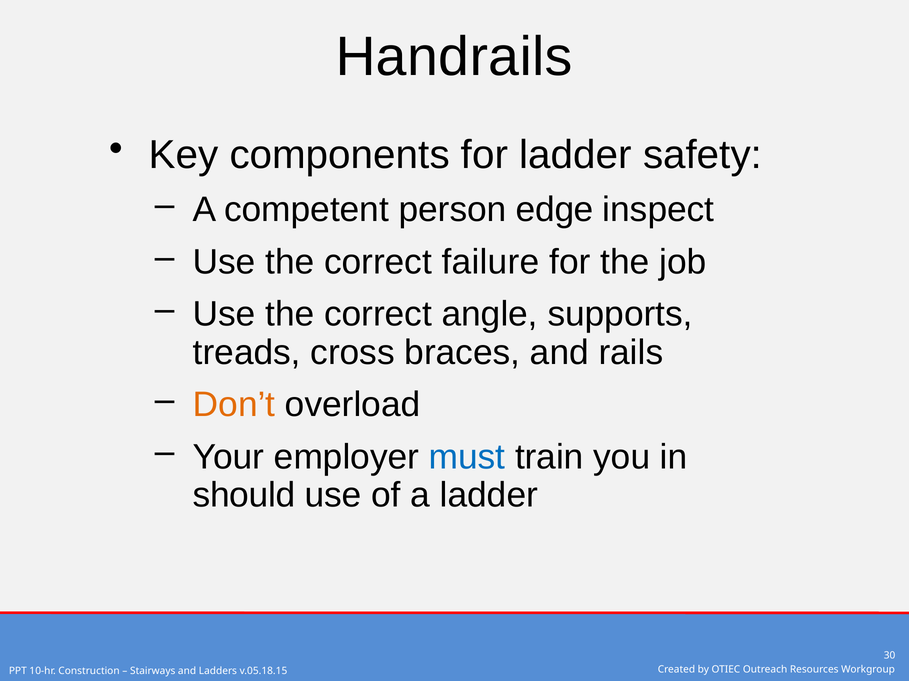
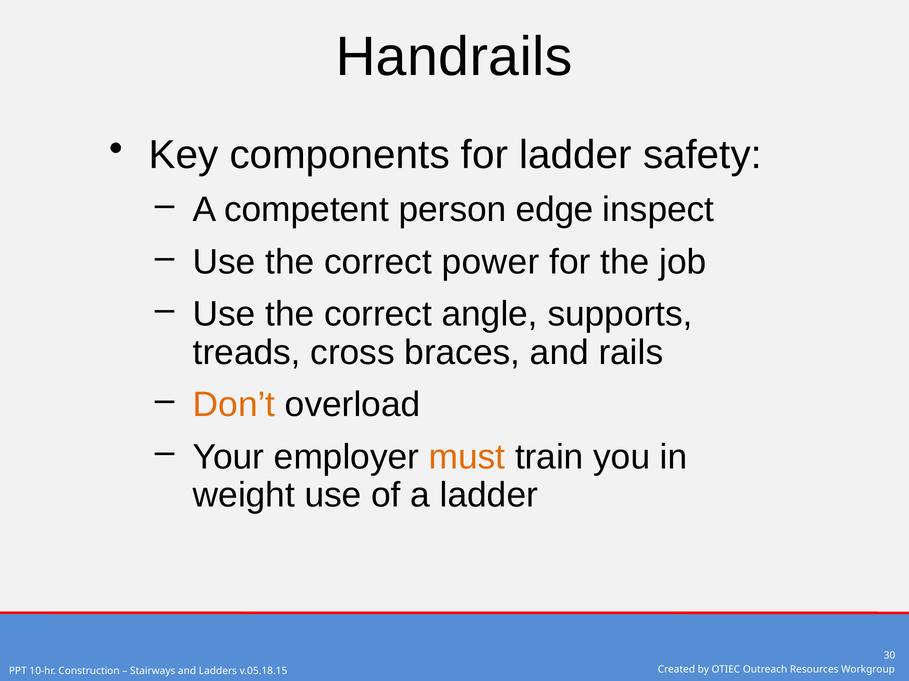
failure: failure -> power (491, 262)
must colour: blue -> orange (467, 458)
should: should -> weight (244, 496)
